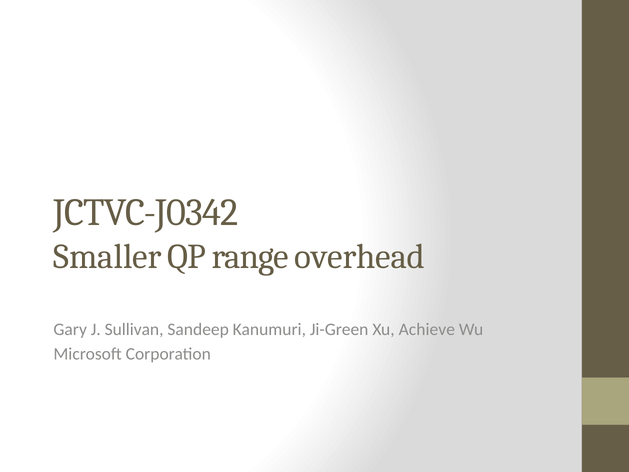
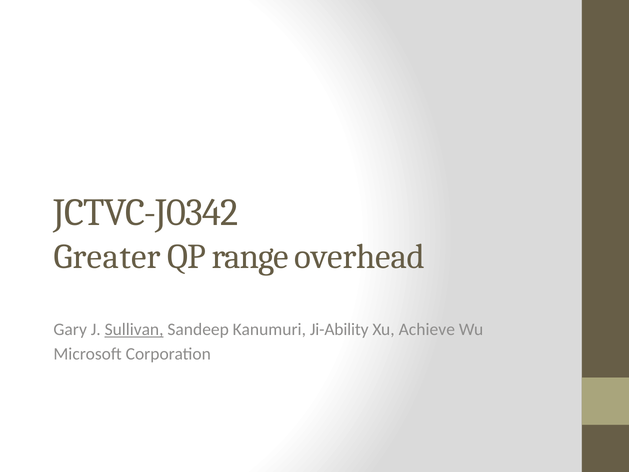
Smaller: Smaller -> Greater (107, 256)
Sullivan underline: none -> present (134, 329)
Ji-Green: Ji-Green -> Ji-Ability (339, 329)
